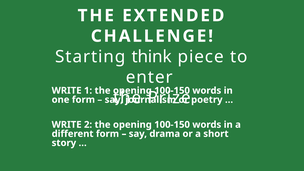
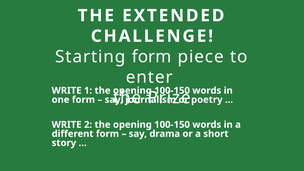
Starting think: think -> form (152, 57)
